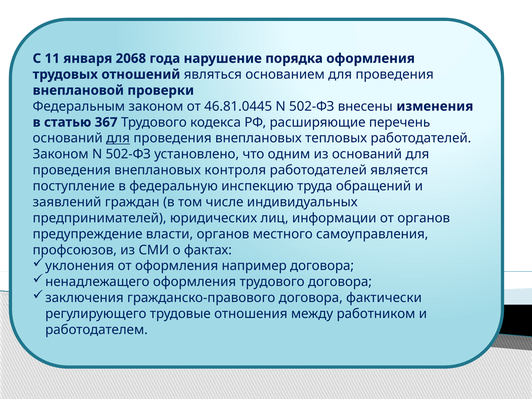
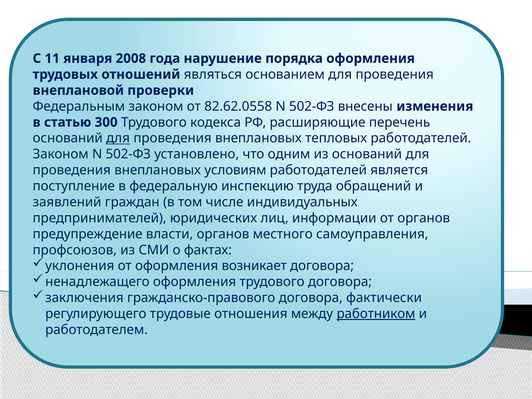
2068: 2068 -> 2008 (131, 58)
46.81.0445: 46.81.0445 -> 82.62.0558 (238, 106)
367: 367 -> 300 (106, 122)
контроля: контроля -> условиям (235, 170)
например: например -> возникает (254, 266)
работником underline: none -> present (376, 314)
